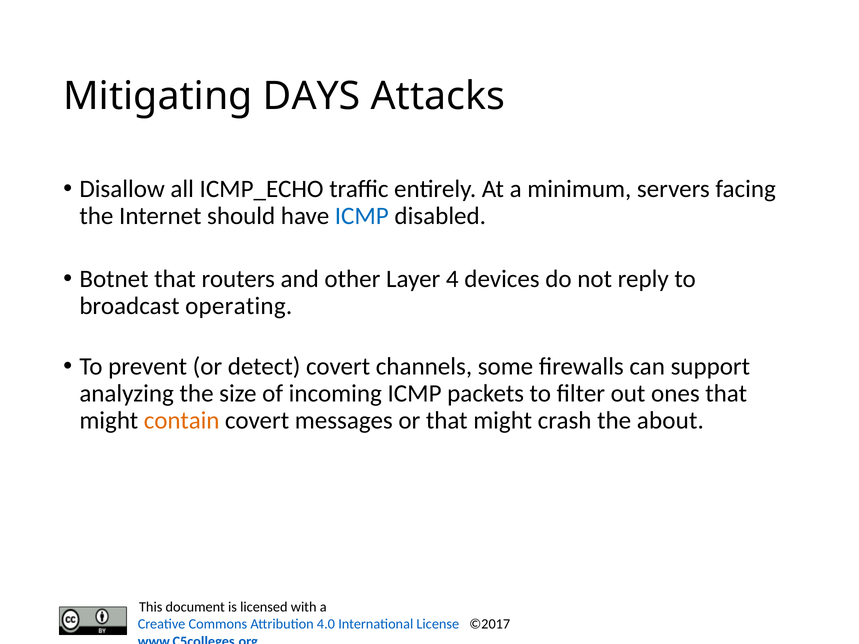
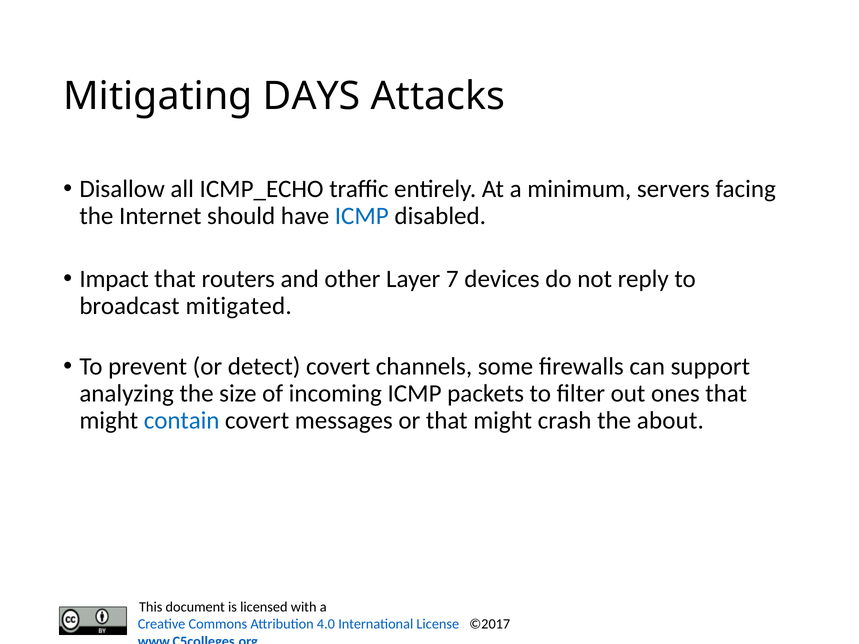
Botnet: Botnet -> Impact (114, 279)
4: 4 -> 7 (452, 279)
operating: operating -> mitigated (239, 306)
contain colour: orange -> blue (182, 421)
